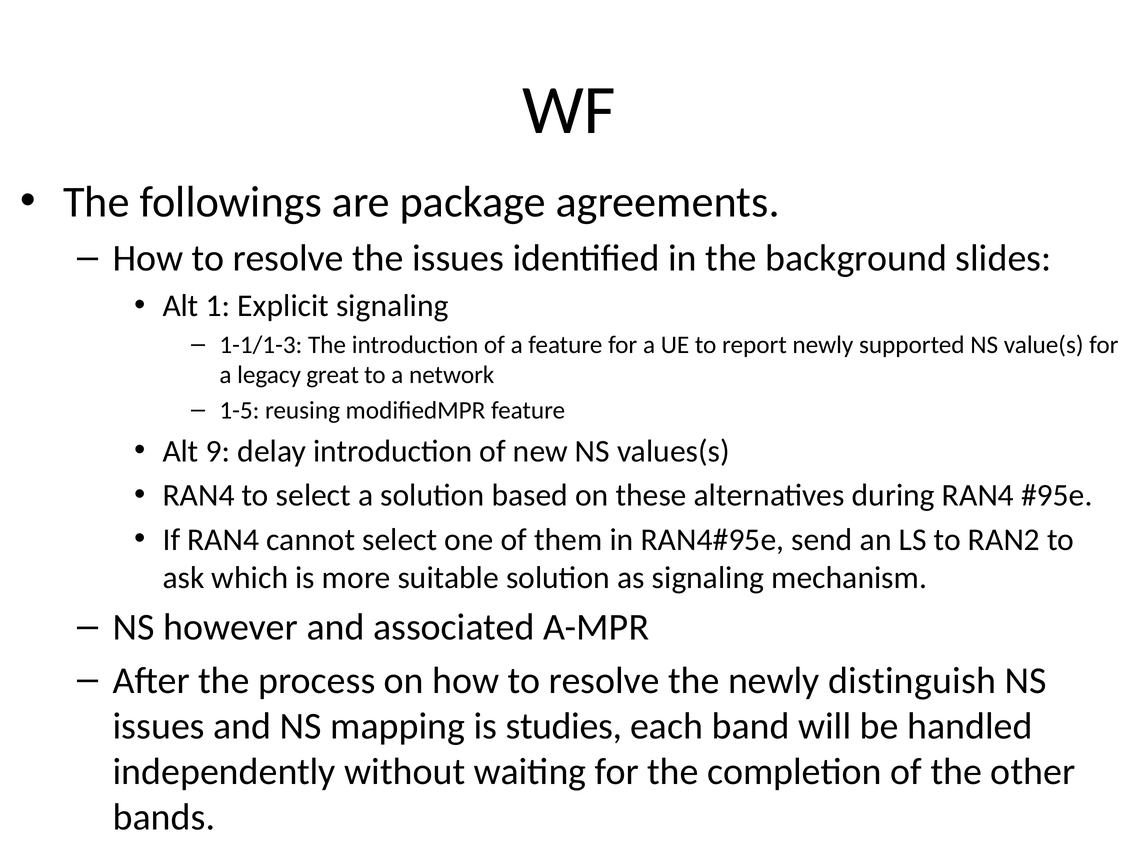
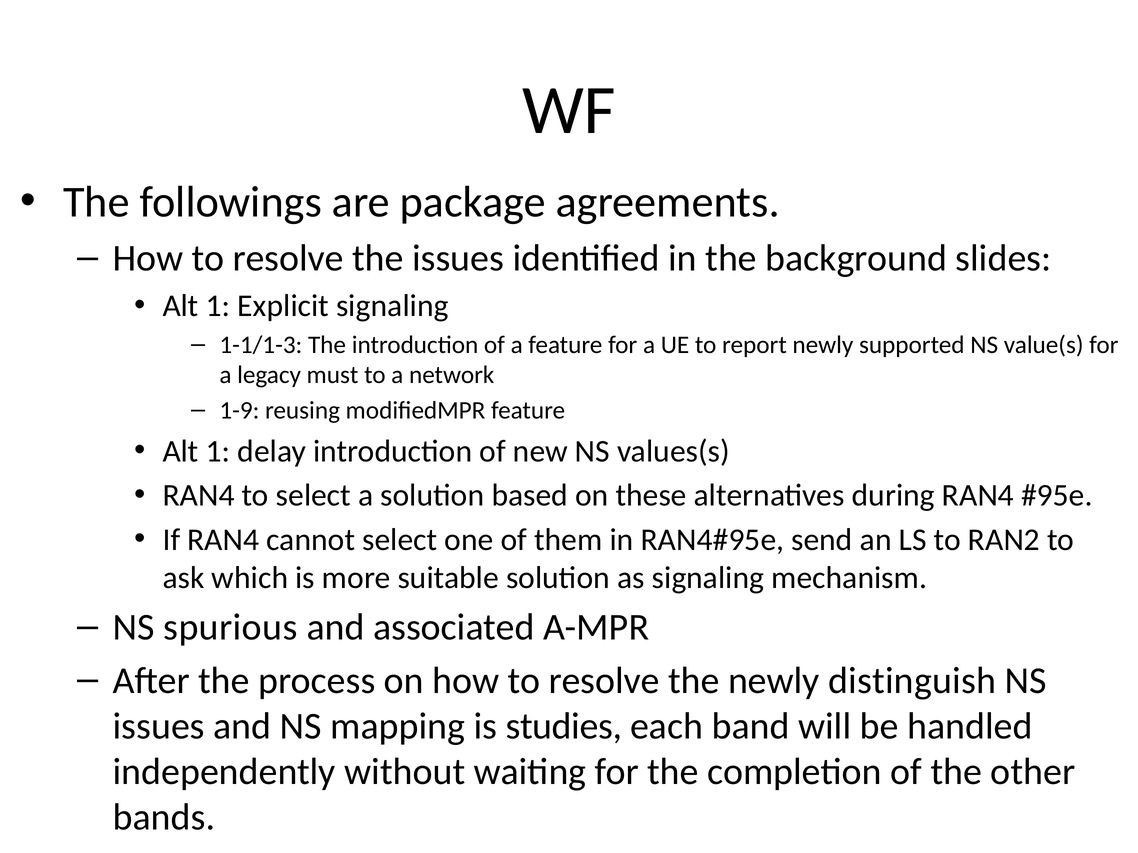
great: great -> must (333, 375)
1-5: 1-5 -> 1-9 (239, 411)
9: 9 -> 1 (218, 451)
however: however -> spurious (230, 628)
